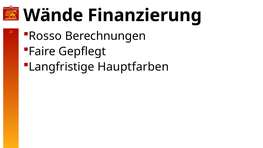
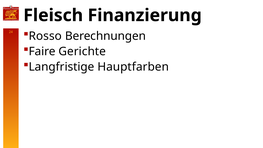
Wände: Wände -> Fleisch (53, 15)
Gepflegt: Gepflegt -> Gerichte (82, 51)
